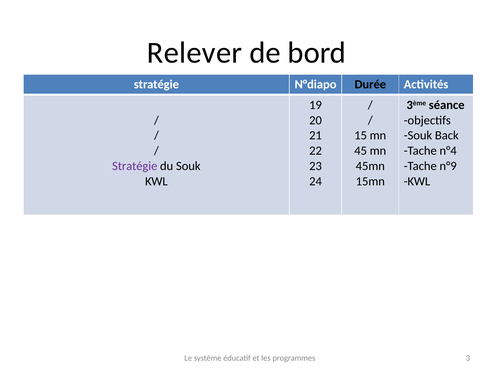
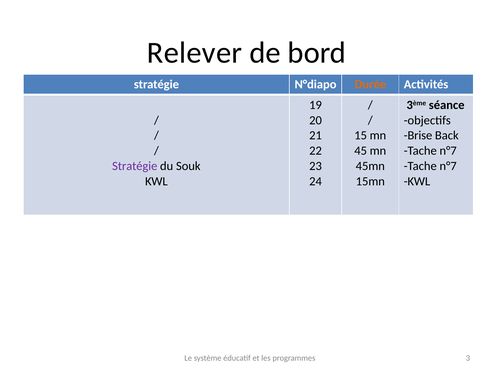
Durée colour: black -> orange (370, 84)
Souk: Souk -> Brise (418, 136)
n°4: n°4 -> n°7 (448, 151)
n°9: n°9 -> n°7 (448, 166)
